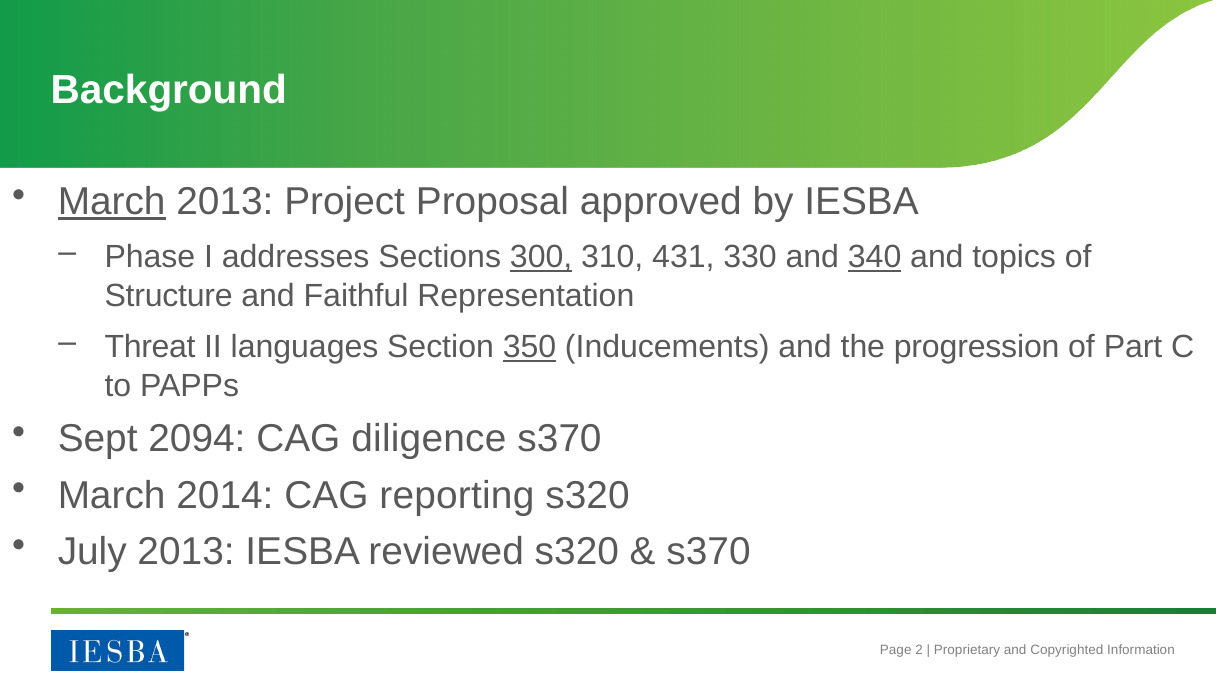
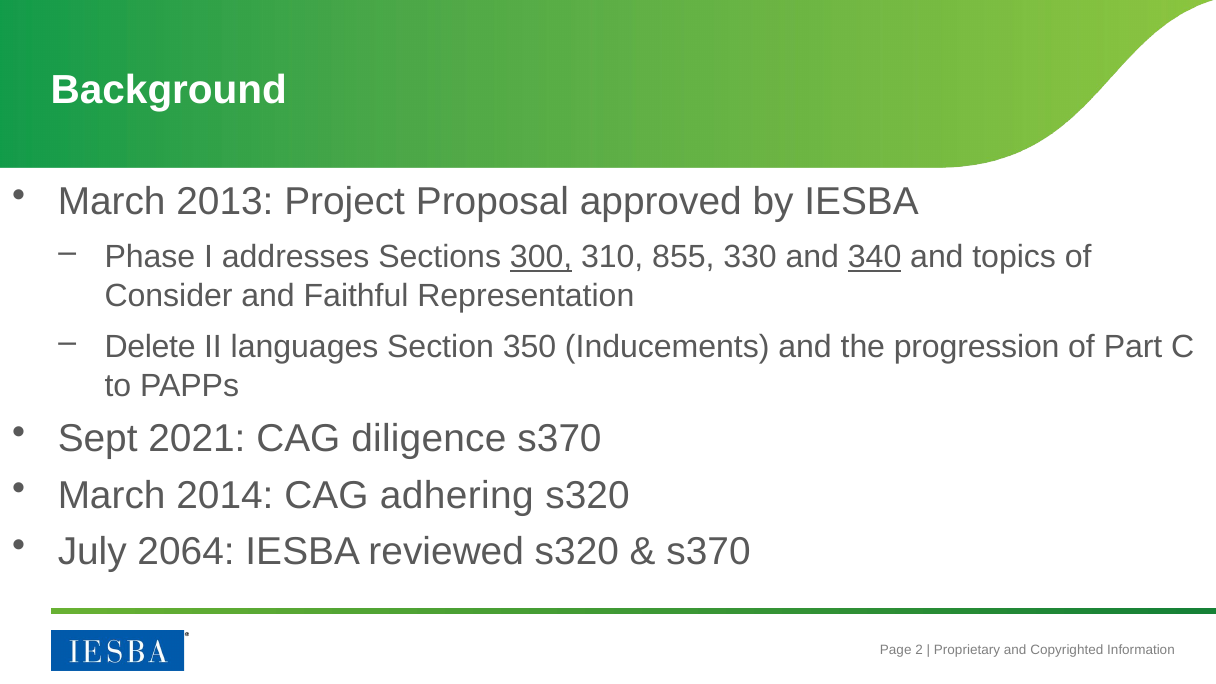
March underline: present -> none (112, 202)
431: 431 -> 855 (683, 257)
Structure: Structure -> Consider (169, 295)
Threat: Threat -> Delete (150, 347)
350 underline: present -> none (530, 347)
2094: 2094 -> 2021 (197, 439)
reporting: reporting -> adhering (457, 495)
July 2013: 2013 -> 2064 (186, 552)
